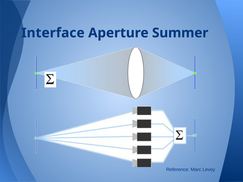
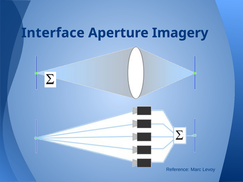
Summer: Summer -> Imagery (180, 33)
